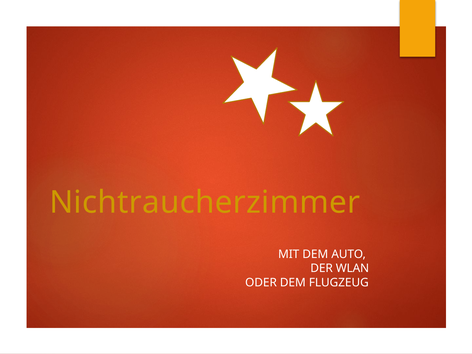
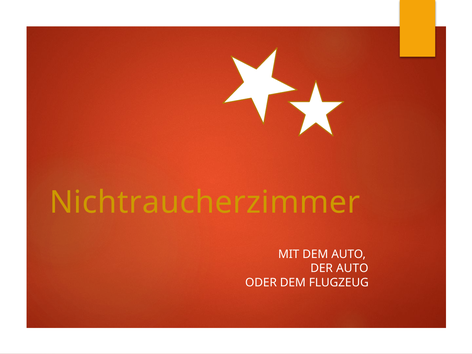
DER WLAN: WLAN -> AUTO (352, 268)
